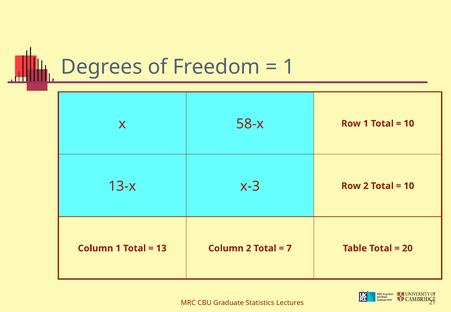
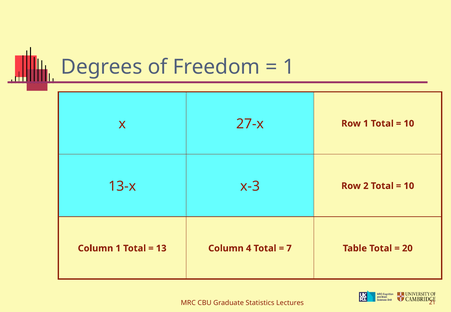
58-x: 58-x -> 27-x (250, 124)
Column 2: 2 -> 4 (249, 249)
